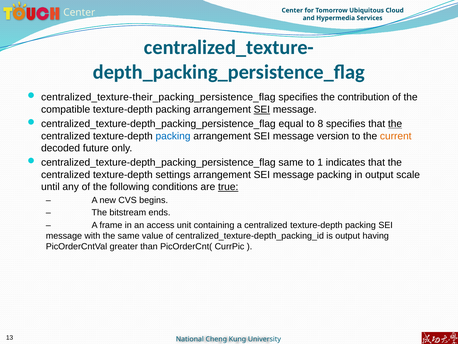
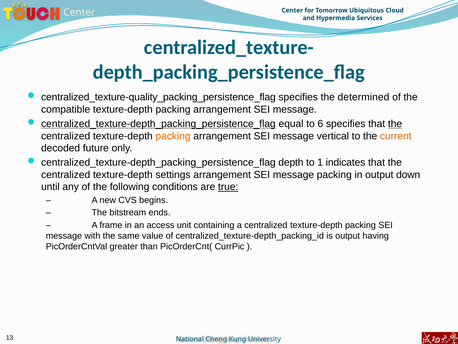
centralized_texture-their_packing_persistence_flag: centralized_texture-their_packing_persistence_flag -> centralized_texture-quality_packing_persistence_flag (158, 97)
contribution: contribution -> determined (363, 97)
SEI underline: present -> none (262, 109)
centralized_texture-depth_packing_persistence_flag underline: none -> present (158, 124)
8: 8 -> 6 (320, 124)
packing colour: blue -> orange (173, 136)
version: version -> vertical (333, 136)
centralized_texture-depth_packing_persistence_flag same: same -> depth (291, 162)
scale: scale -> down (408, 174)
